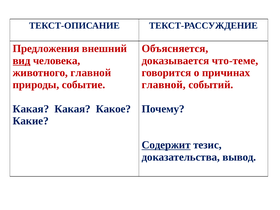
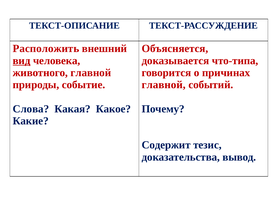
Предложения: Предложения -> Расположить (46, 49)
что-теме: что-теме -> что-типа (235, 61)
Какая: Какая -> Слова (31, 109)
Содержит underline: present -> none (166, 145)
